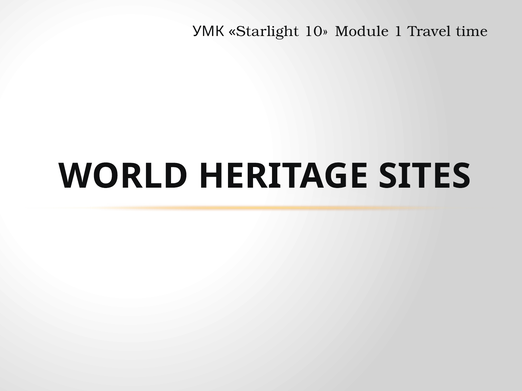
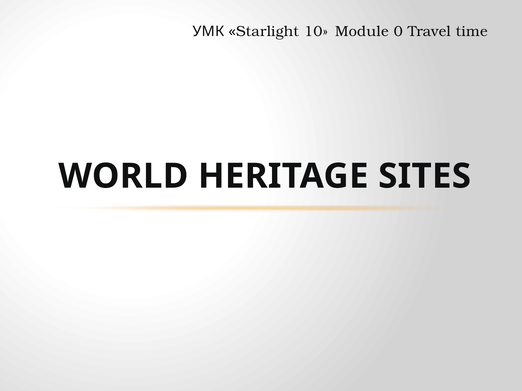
1: 1 -> 0 (398, 31)
